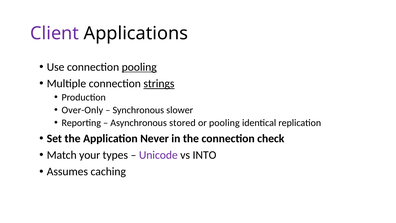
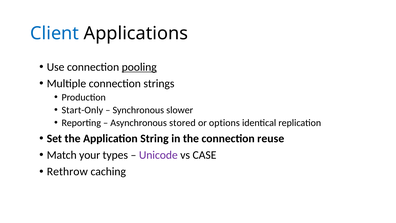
Client colour: purple -> blue (55, 33)
strings underline: present -> none (159, 84)
Over-Only: Over-Only -> Start-Only (82, 110)
or pooling: pooling -> options (224, 123)
Never: Never -> String (154, 138)
check: check -> reuse (271, 138)
INTO: INTO -> CASE (205, 155)
Assumes: Assumes -> Rethrow (67, 171)
